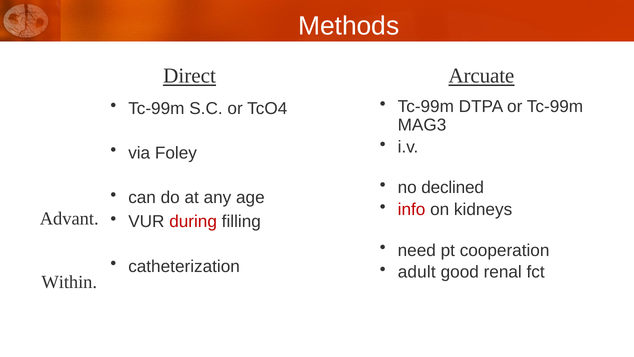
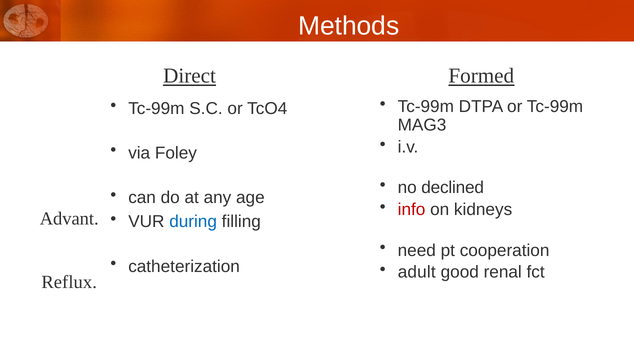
Arcuate: Arcuate -> Formed (481, 76)
during colour: red -> blue (193, 222)
Within: Within -> Reflux (69, 282)
